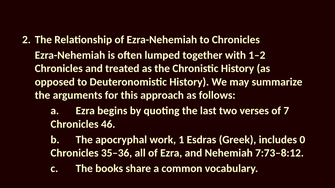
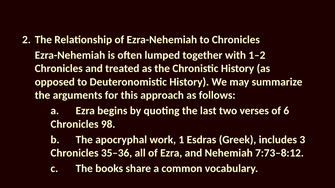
7: 7 -> 6 (286, 111)
46: 46 -> 98 (108, 124)
0: 0 -> 3 (302, 140)
